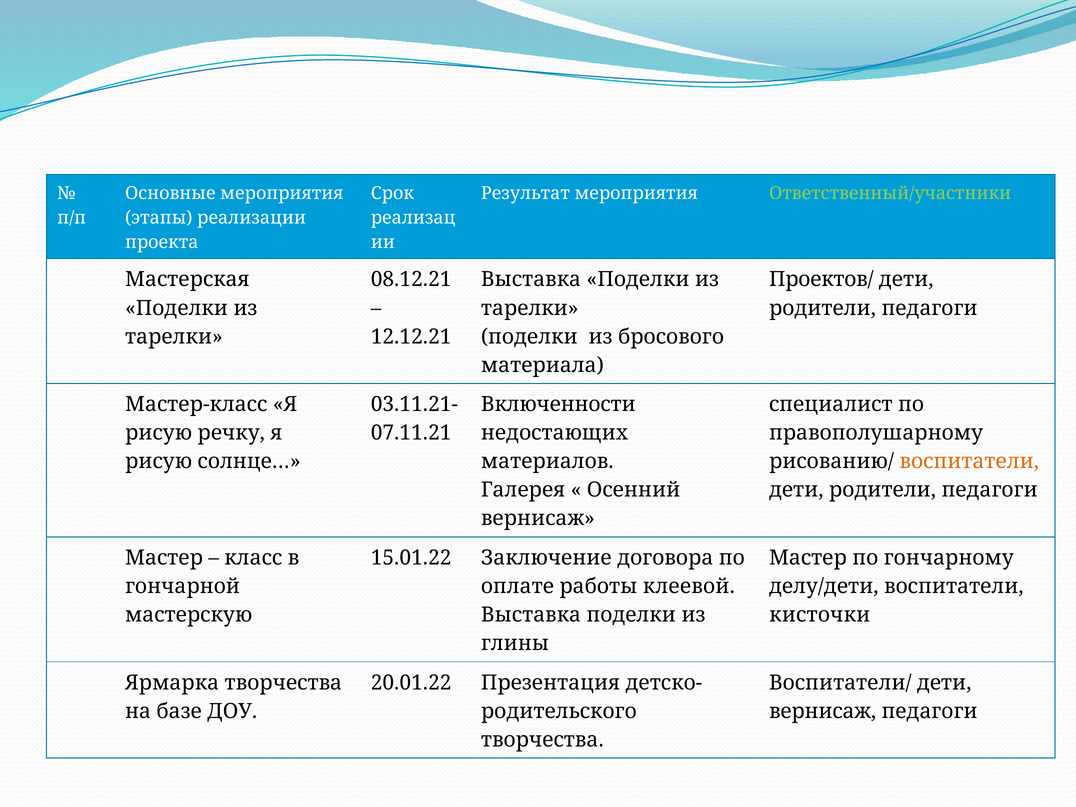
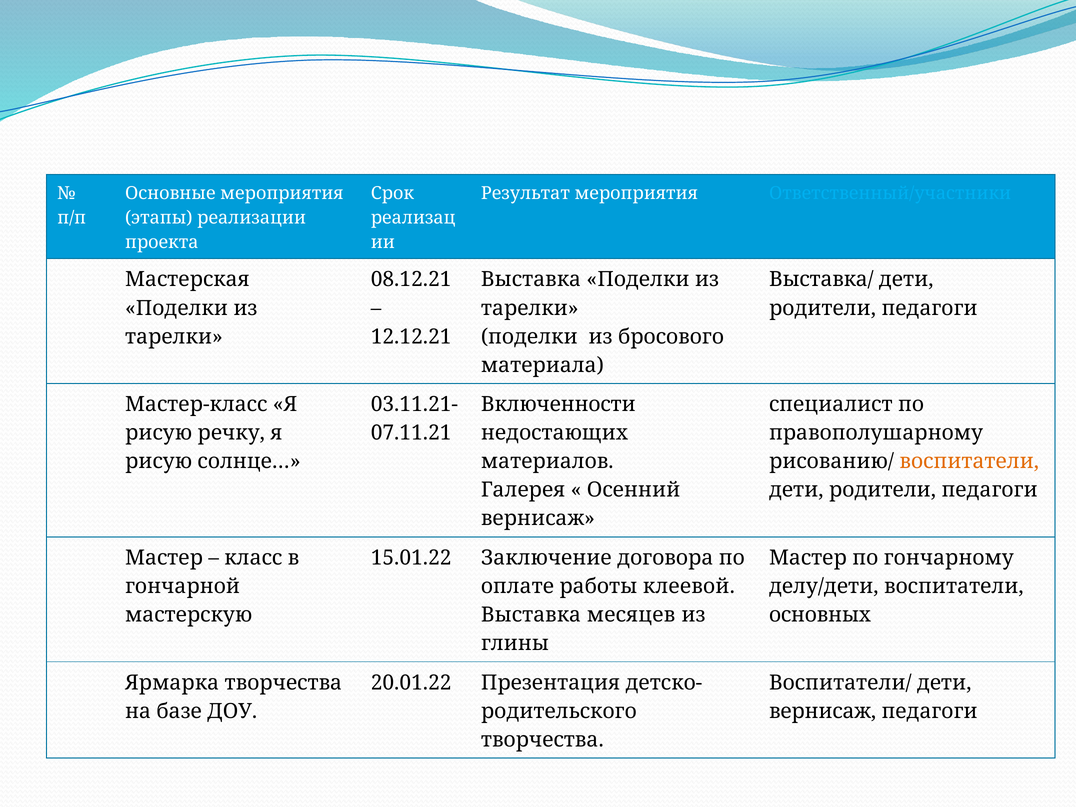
Ответственный/участники colour: light green -> light blue (890, 193)
Проектов/: Проектов/ -> Выставка/ (821, 280)
поделки: поделки -> месяцев (631, 615)
кисточки: кисточки -> основных (820, 615)
